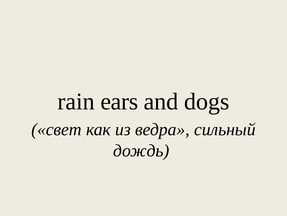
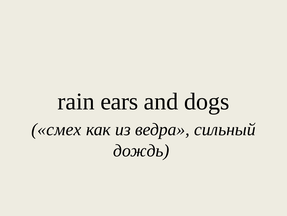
свет: свет -> смех (56, 129)
